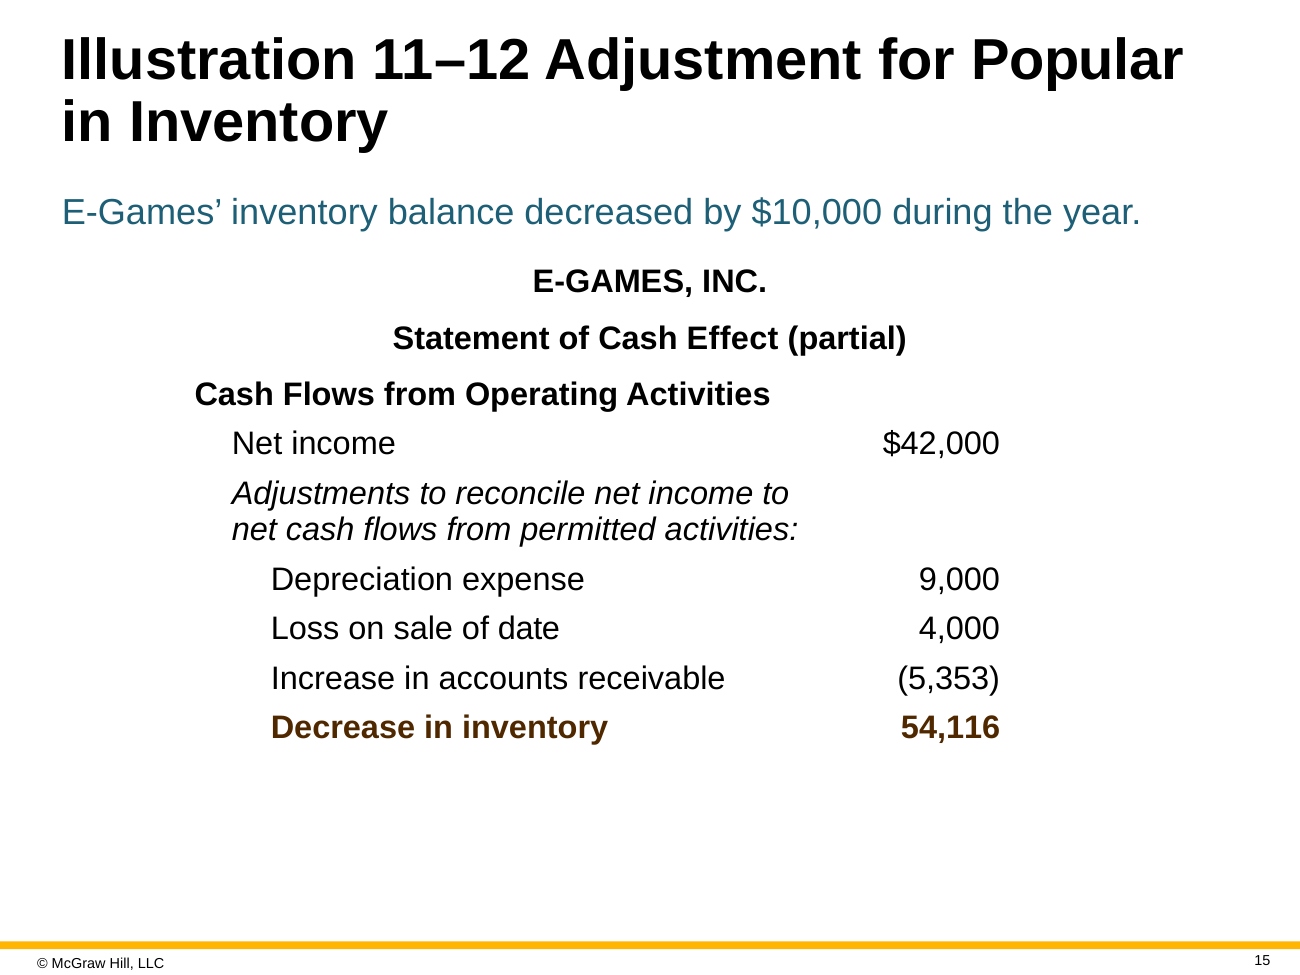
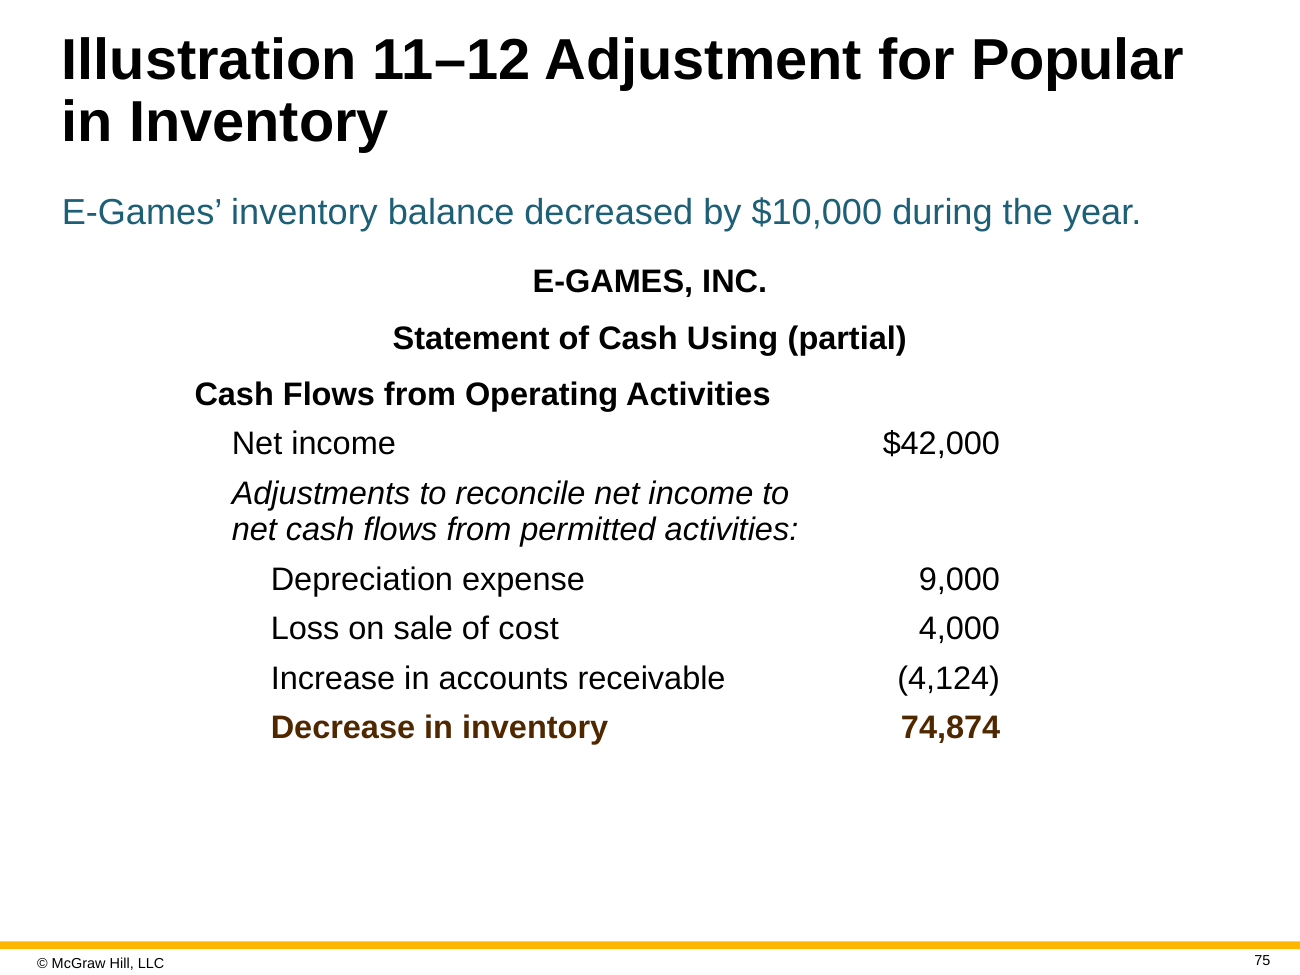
Effect: Effect -> Using (733, 338)
date: date -> cost (529, 629)
5,353: 5,353 -> 4,124 (949, 678)
54,116: 54,116 -> 74,874 (951, 728)
15: 15 -> 75 (1262, 961)
